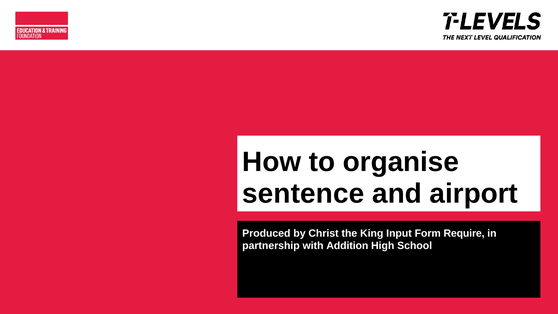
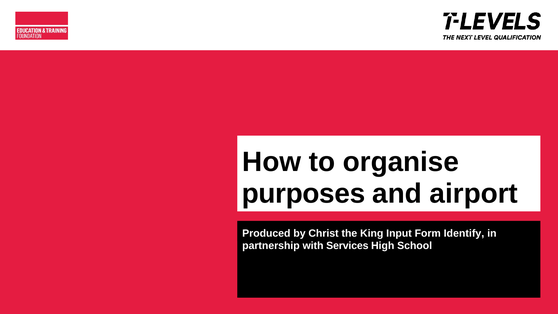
sentence: sentence -> purposes (304, 194)
Require: Require -> Identify (464, 233)
Addition: Addition -> Services (347, 246)
